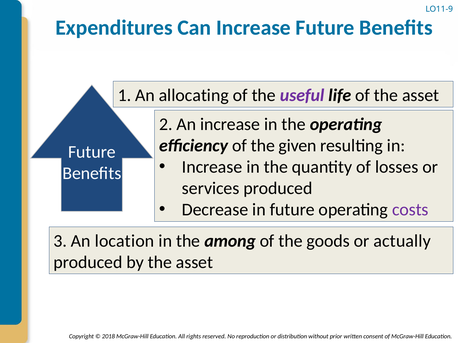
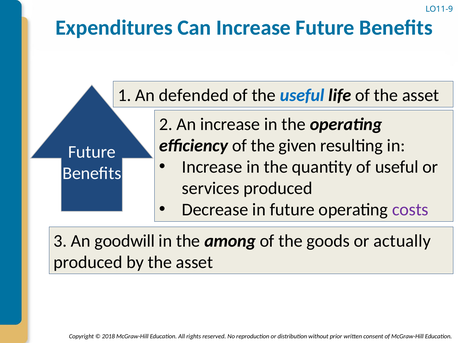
allocating: allocating -> defended (194, 96)
useful colour: purple -> blue (302, 96)
of losses: losses -> useful (397, 167)
location: location -> goodwill (125, 241)
